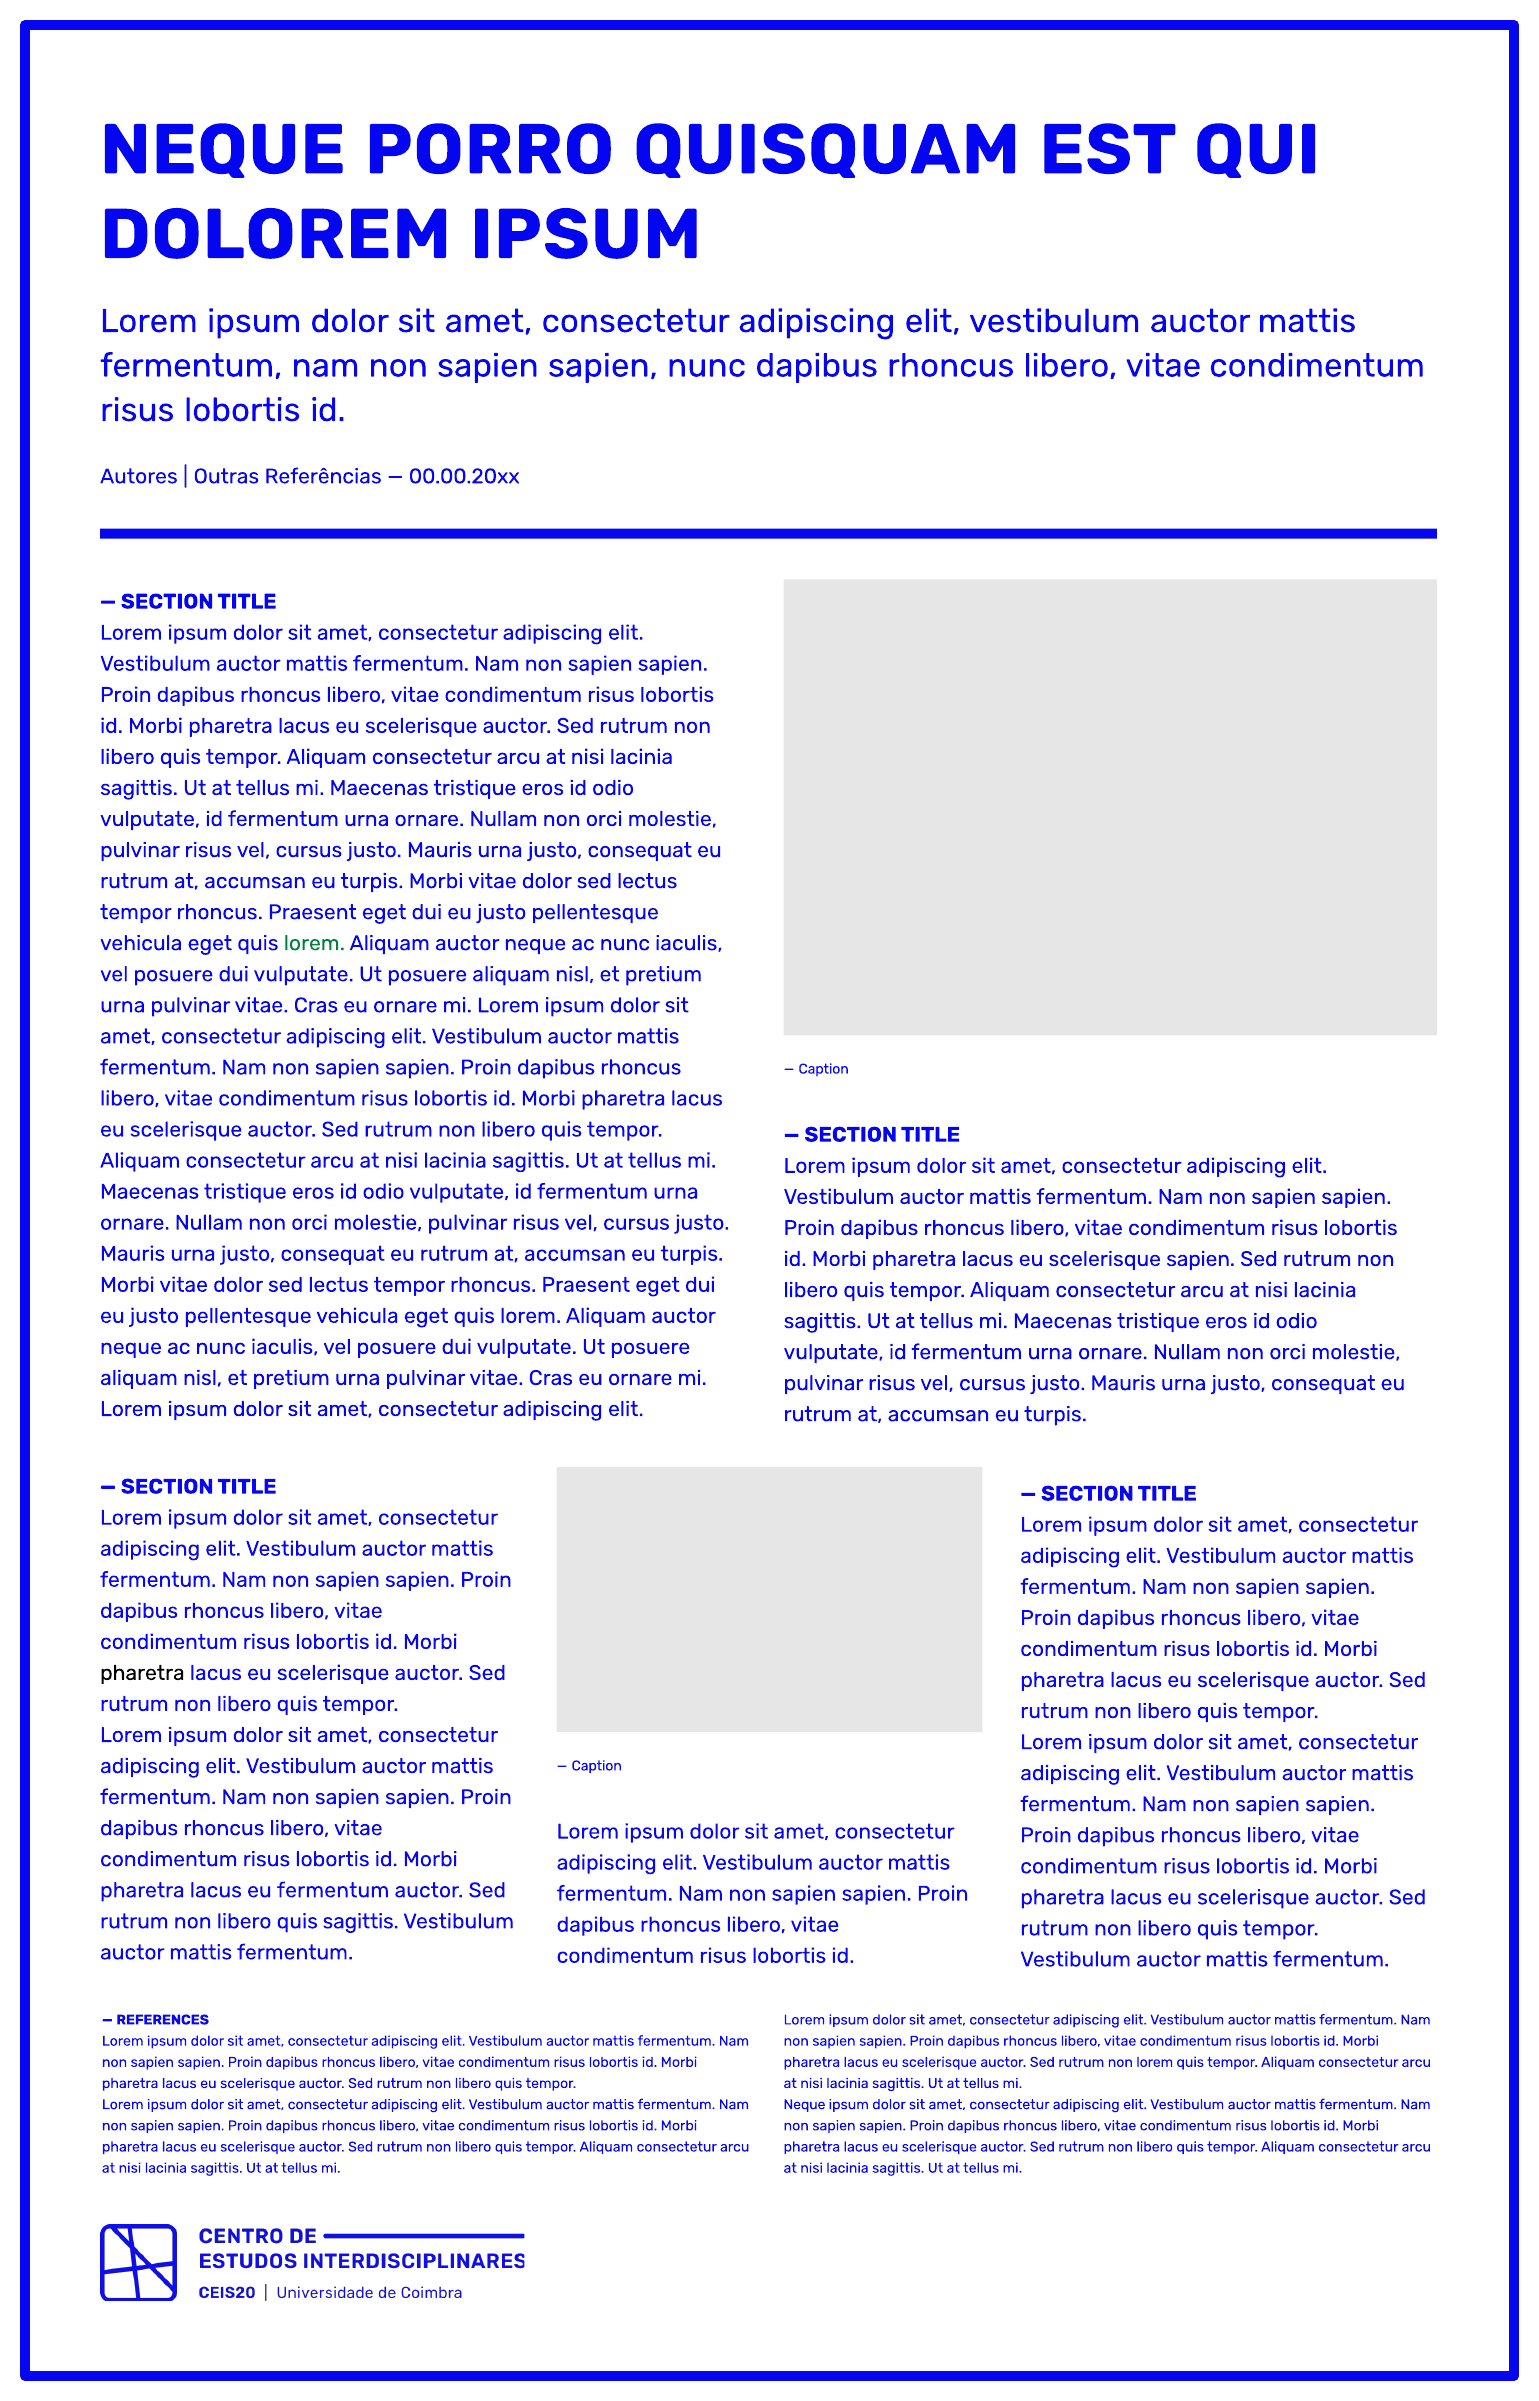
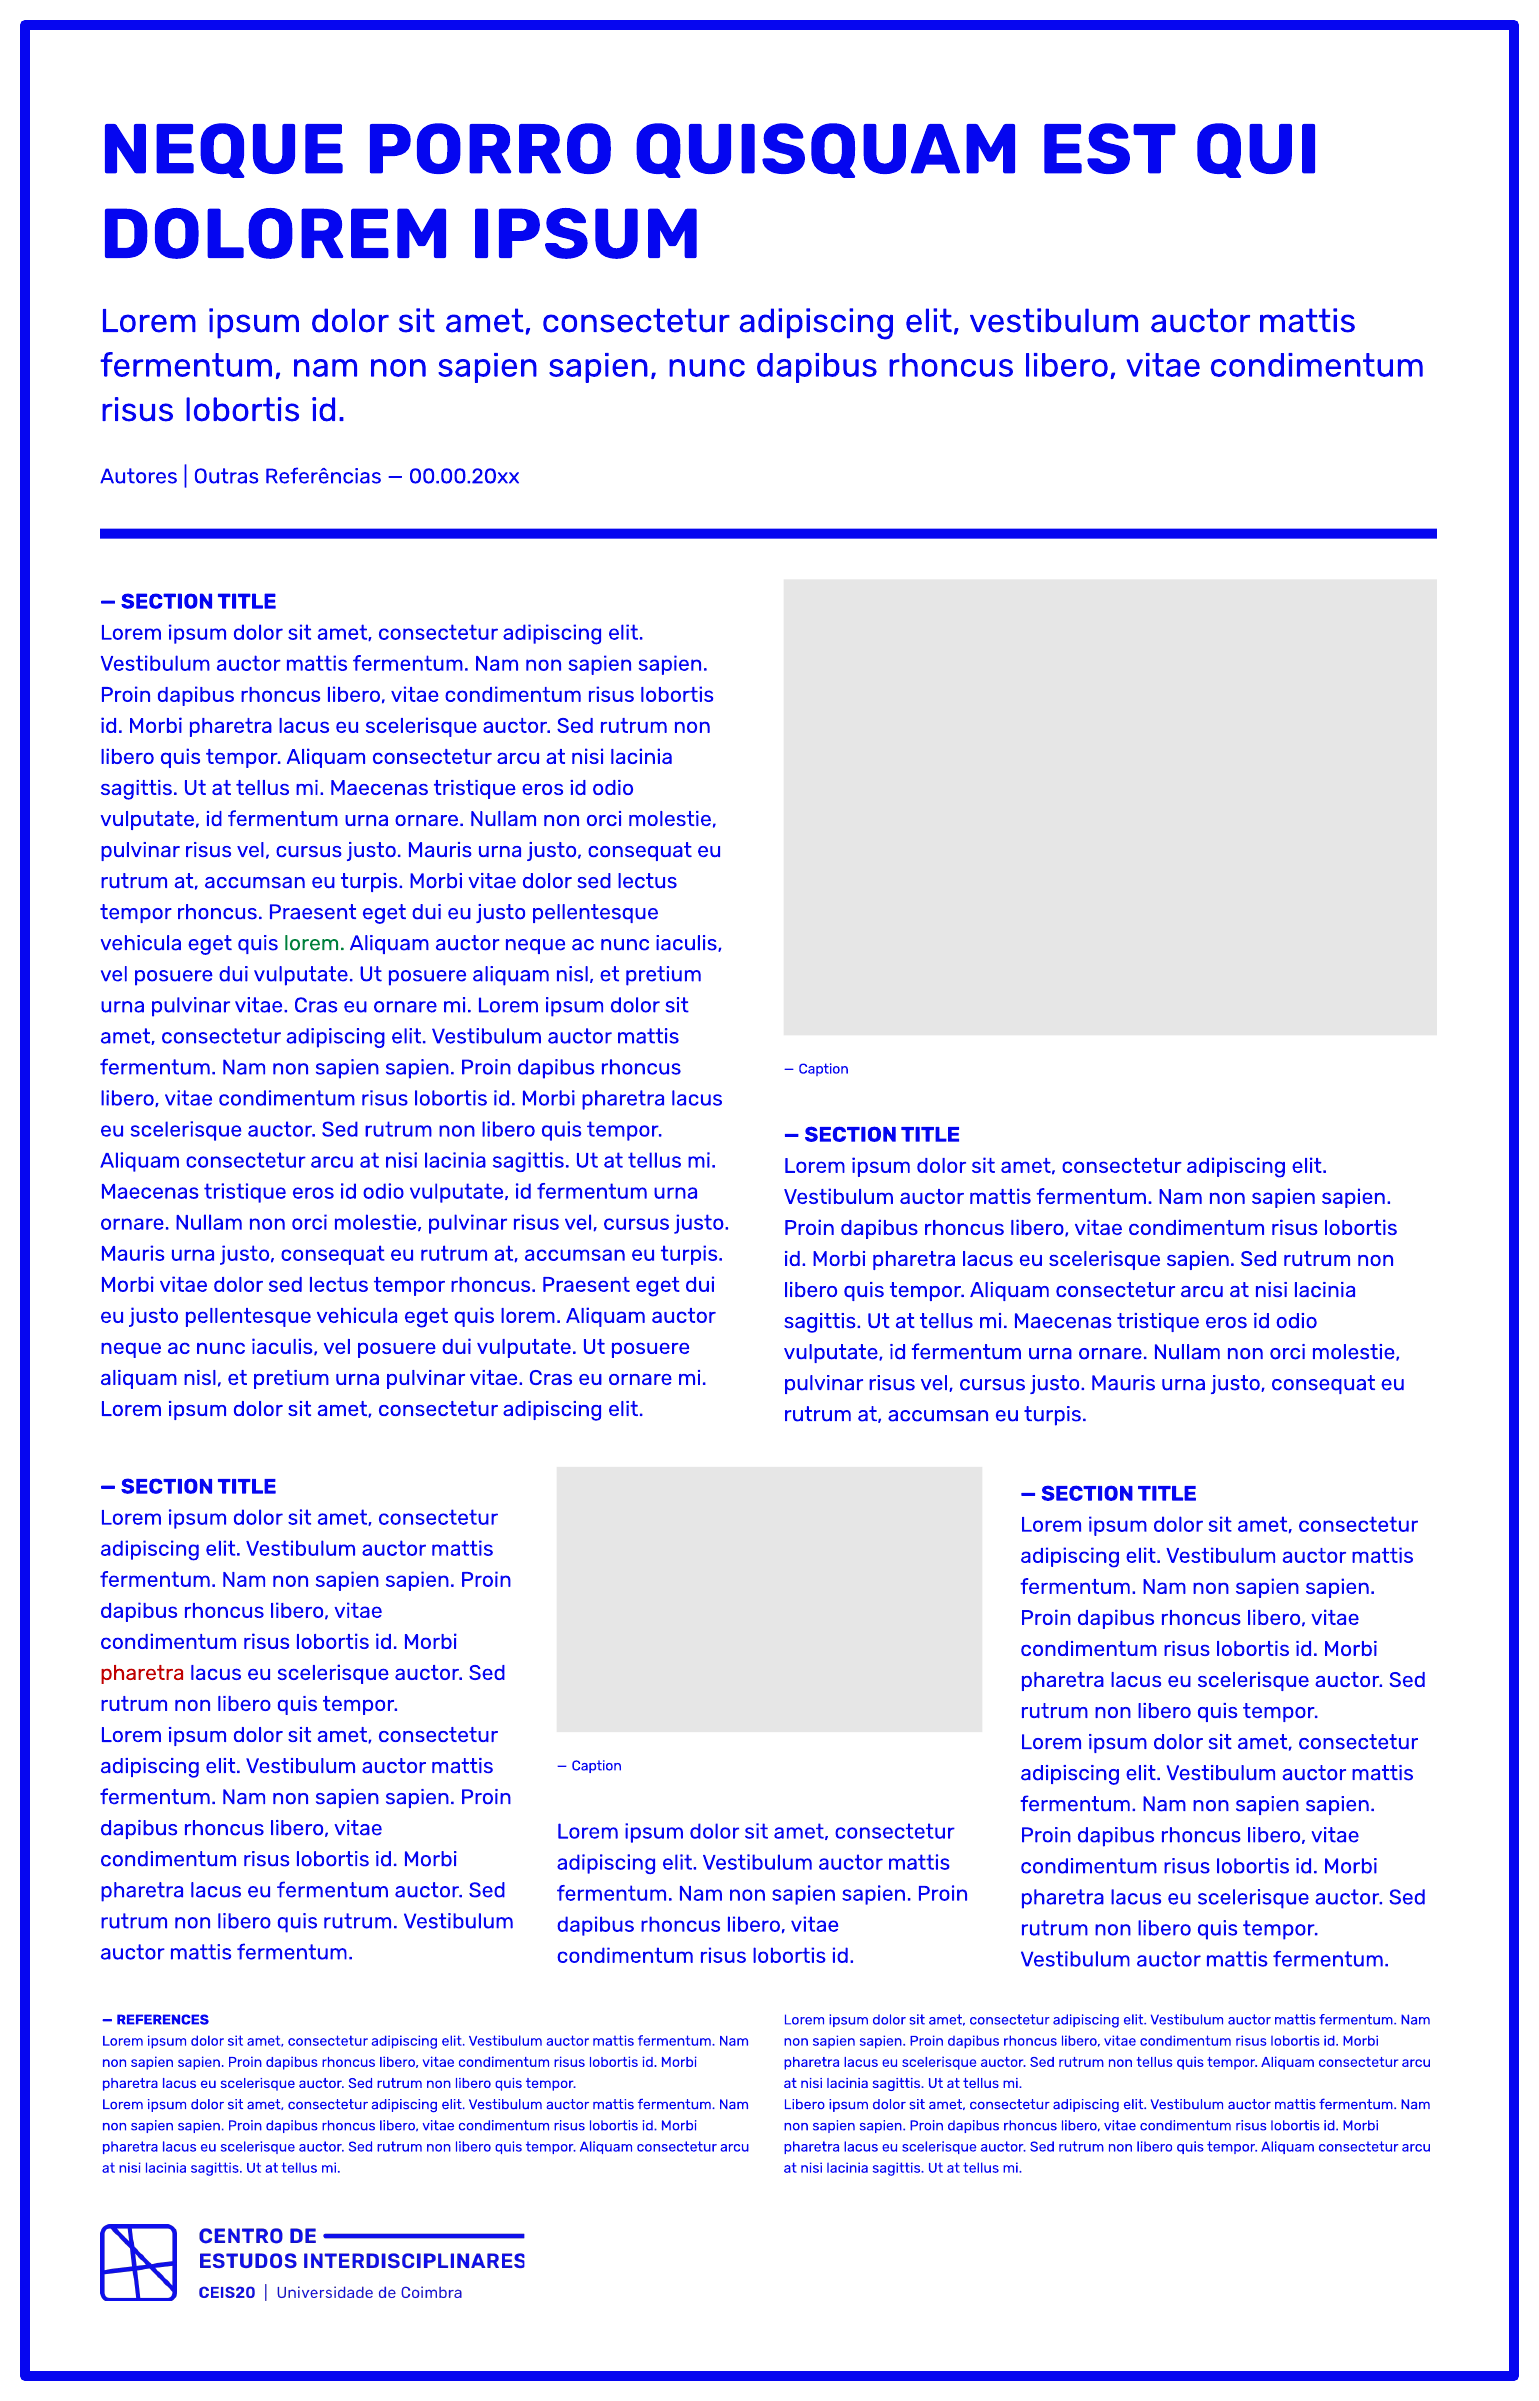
pharetra colour: black -> red (142, 1673)
quis sagittis: sagittis -> rutrum (360, 1922)
non lorem: lorem -> tellus (1155, 2063)
Neque: Neque -> Libero (804, 2105)
